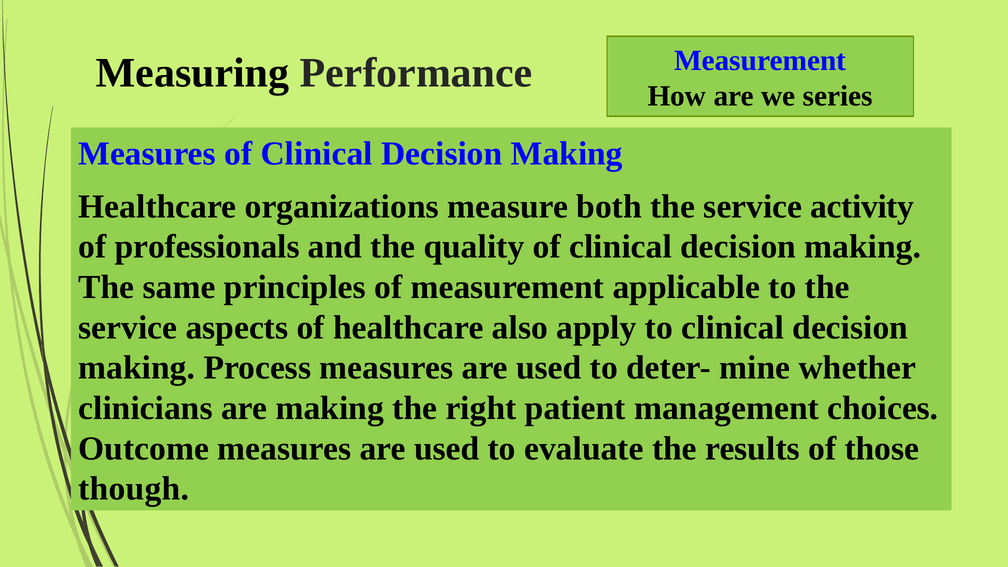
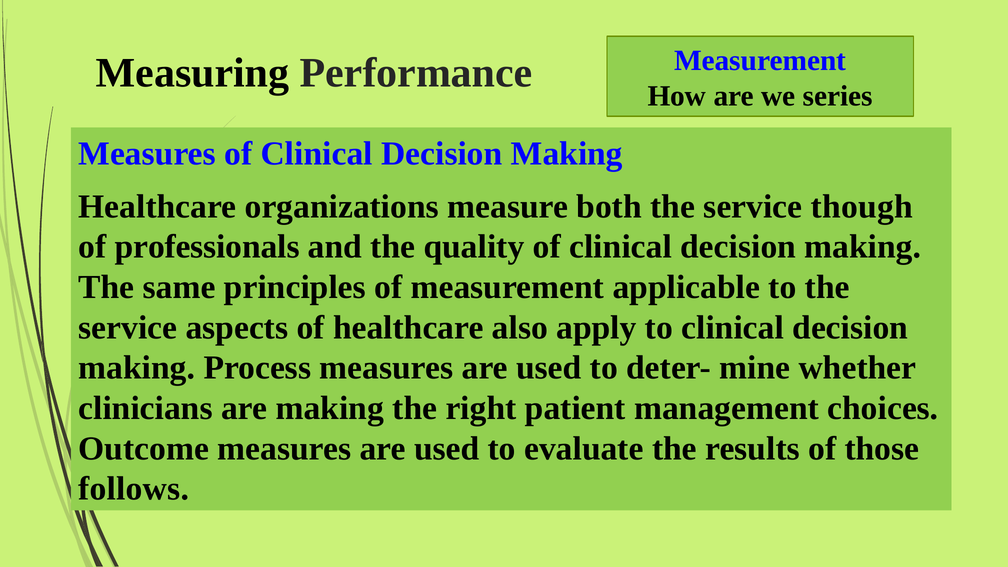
activity: activity -> though (862, 207)
though: though -> follows (134, 489)
